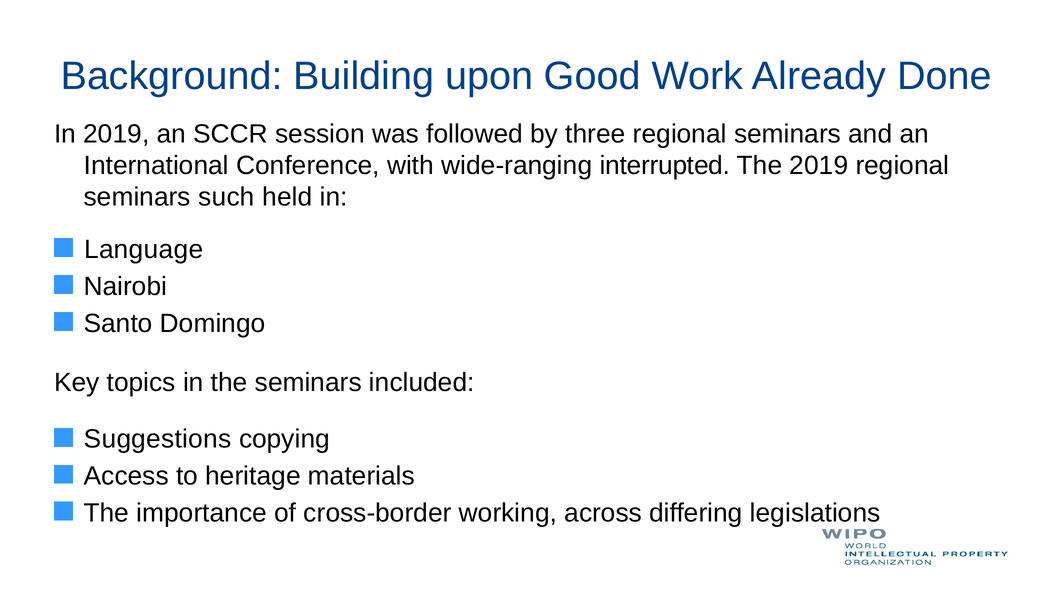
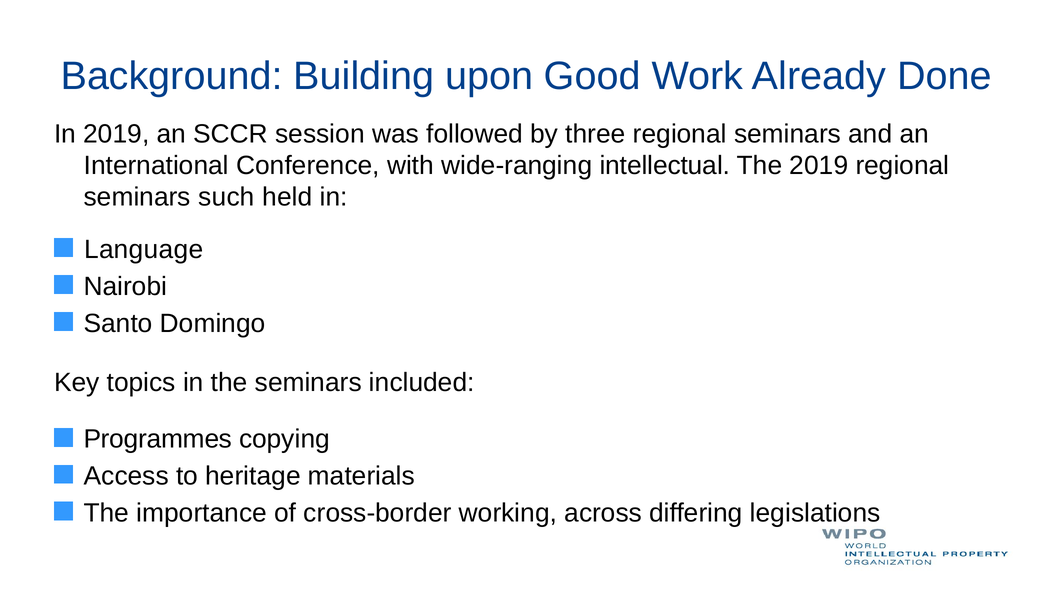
interrupted: interrupted -> intellectual (665, 165)
Suggestions: Suggestions -> Programmes (158, 439)
